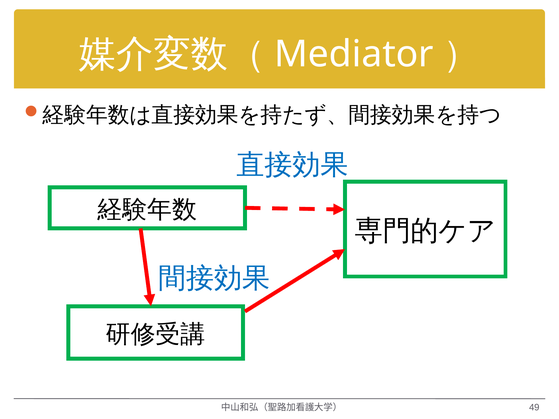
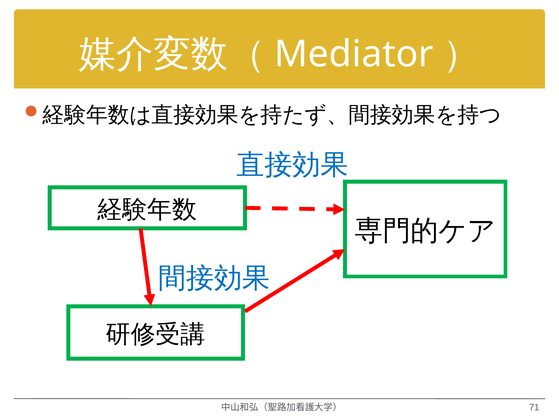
49: 49 -> 71 (534, 408)
